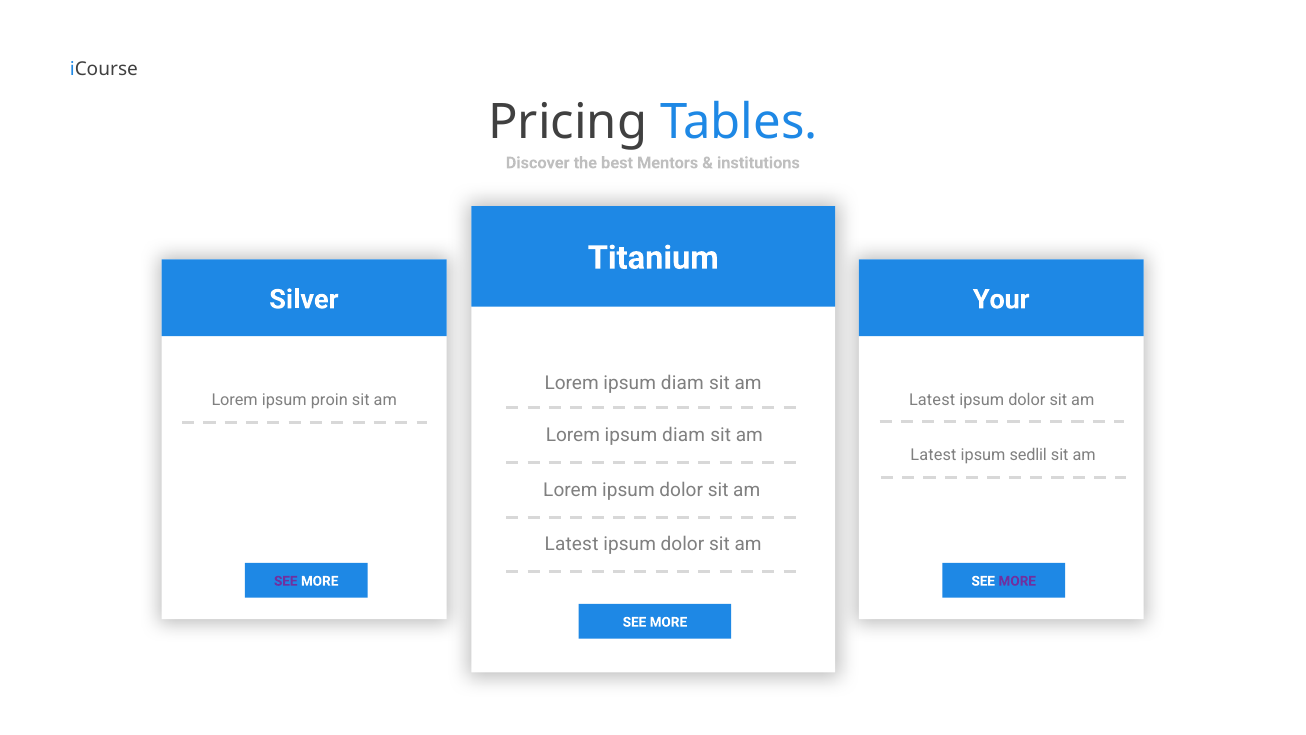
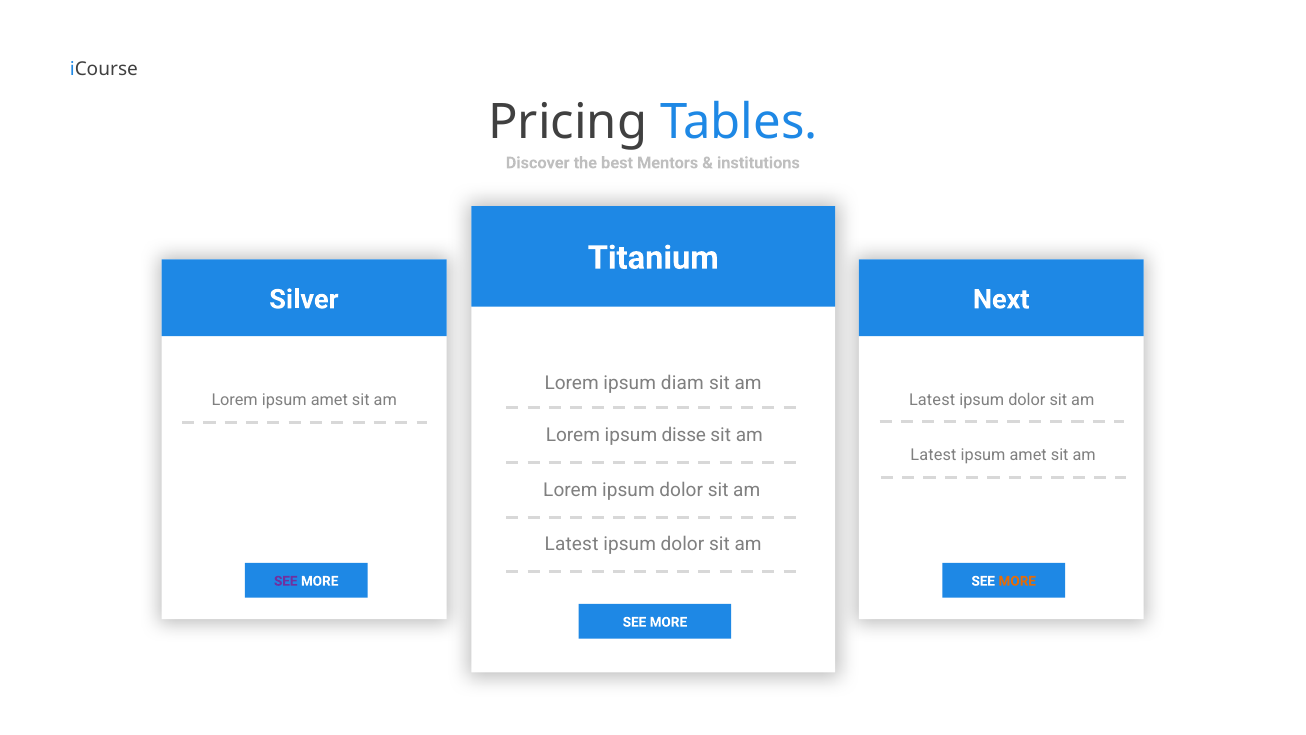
Your: Your -> Next (1001, 299)
Lorem ipsum proin: proin -> amet (329, 400)
diam: diam -> disse (684, 435)
sedlil: sedlil -> amet (1028, 455)
MORE colour: purple -> orange (1017, 581)
